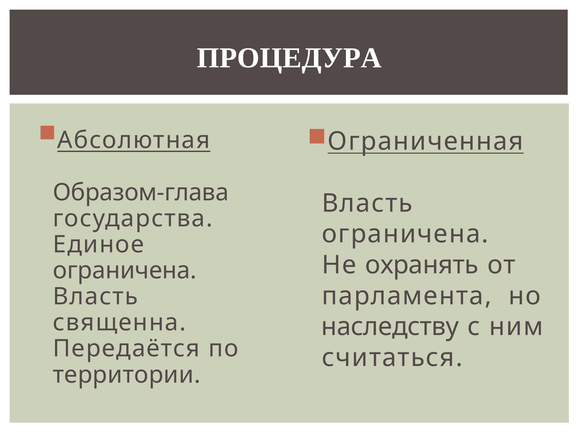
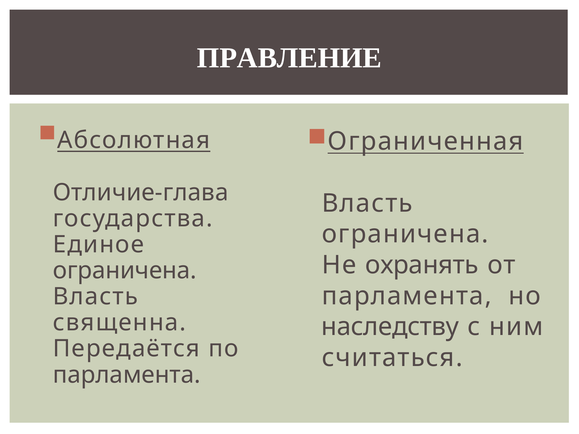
ПРОЦЕДУРА: ПРОЦЕДУРА -> ПРАВЛЕНИЕ (289, 58)
Образом-глава: Образом-глава -> Отличие-глава (141, 193)
территории: территории -> парламента (127, 375)
